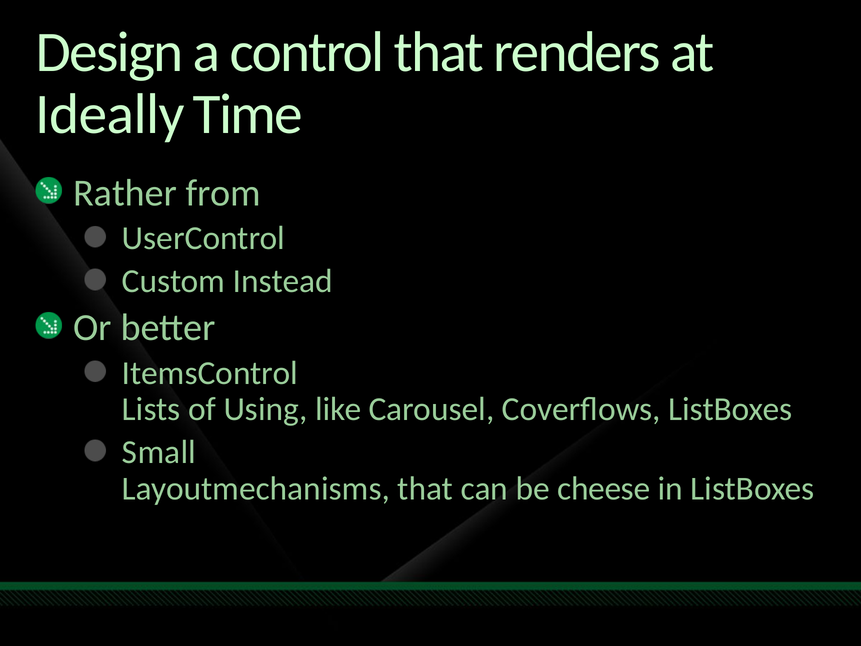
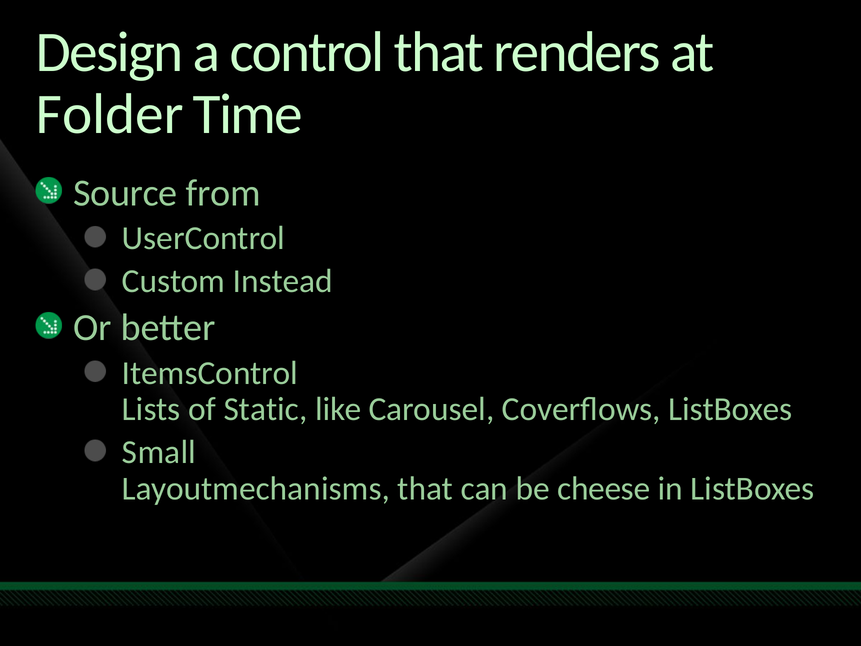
Ideally: Ideally -> Folder (110, 114)
Rather: Rather -> Source (125, 193)
Using: Using -> Static (265, 409)
